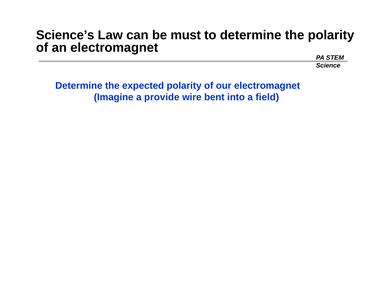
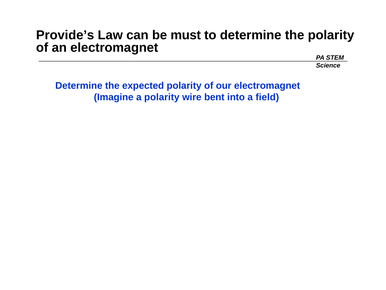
Science’s: Science’s -> Provide’s (65, 35)
a provide: provide -> polarity (162, 97)
